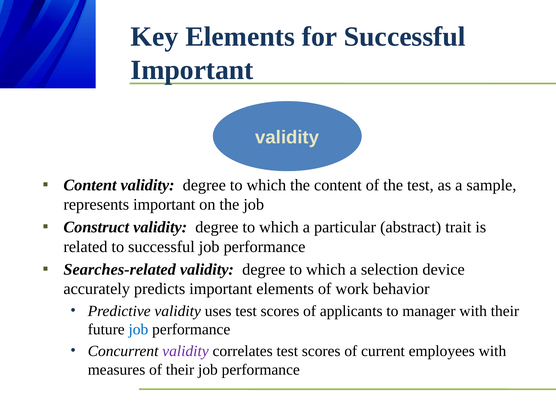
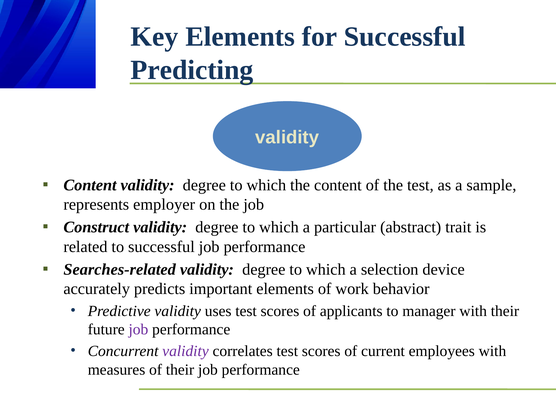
Important: Important -> Predicting (192, 70)
represents important: important -> employer (164, 205)
job colour: blue -> purple (138, 329)
